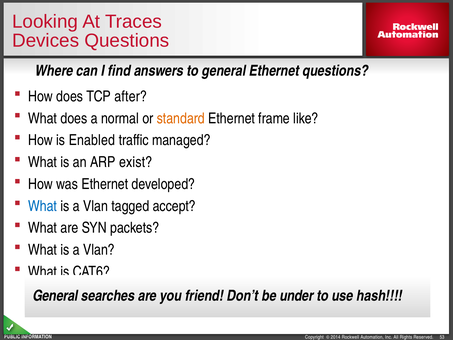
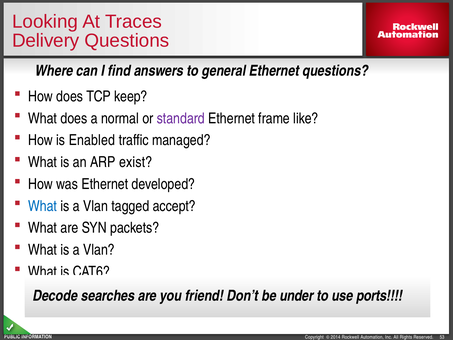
Devices: Devices -> Delivery (46, 41)
after: after -> keep (131, 96)
standard colour: orange -> purple (181, 118)
General: General -> Decode (55, 296)
hash: hash -> ports (380, 296)
